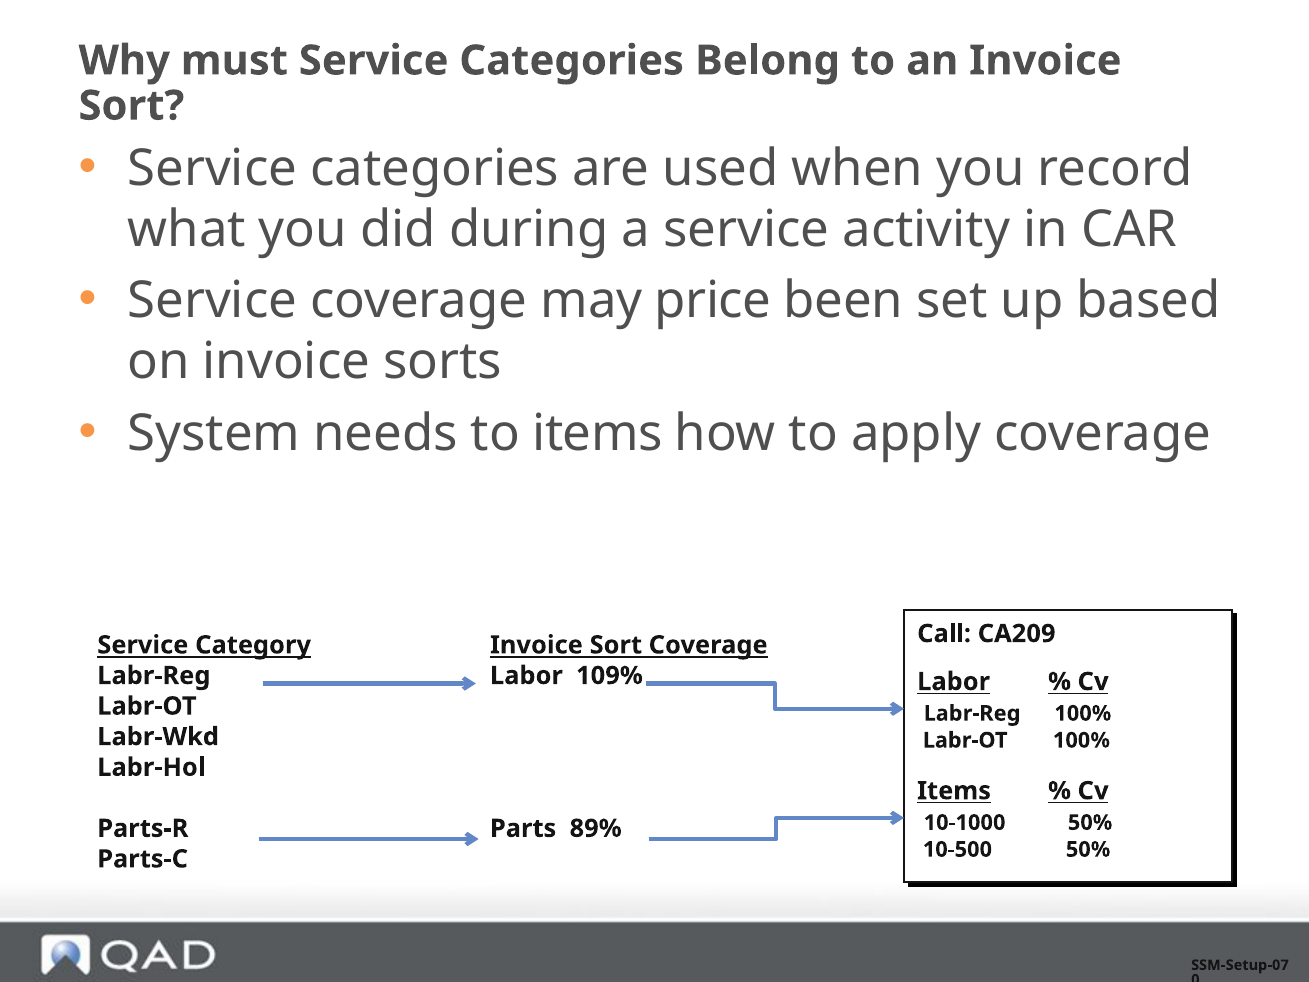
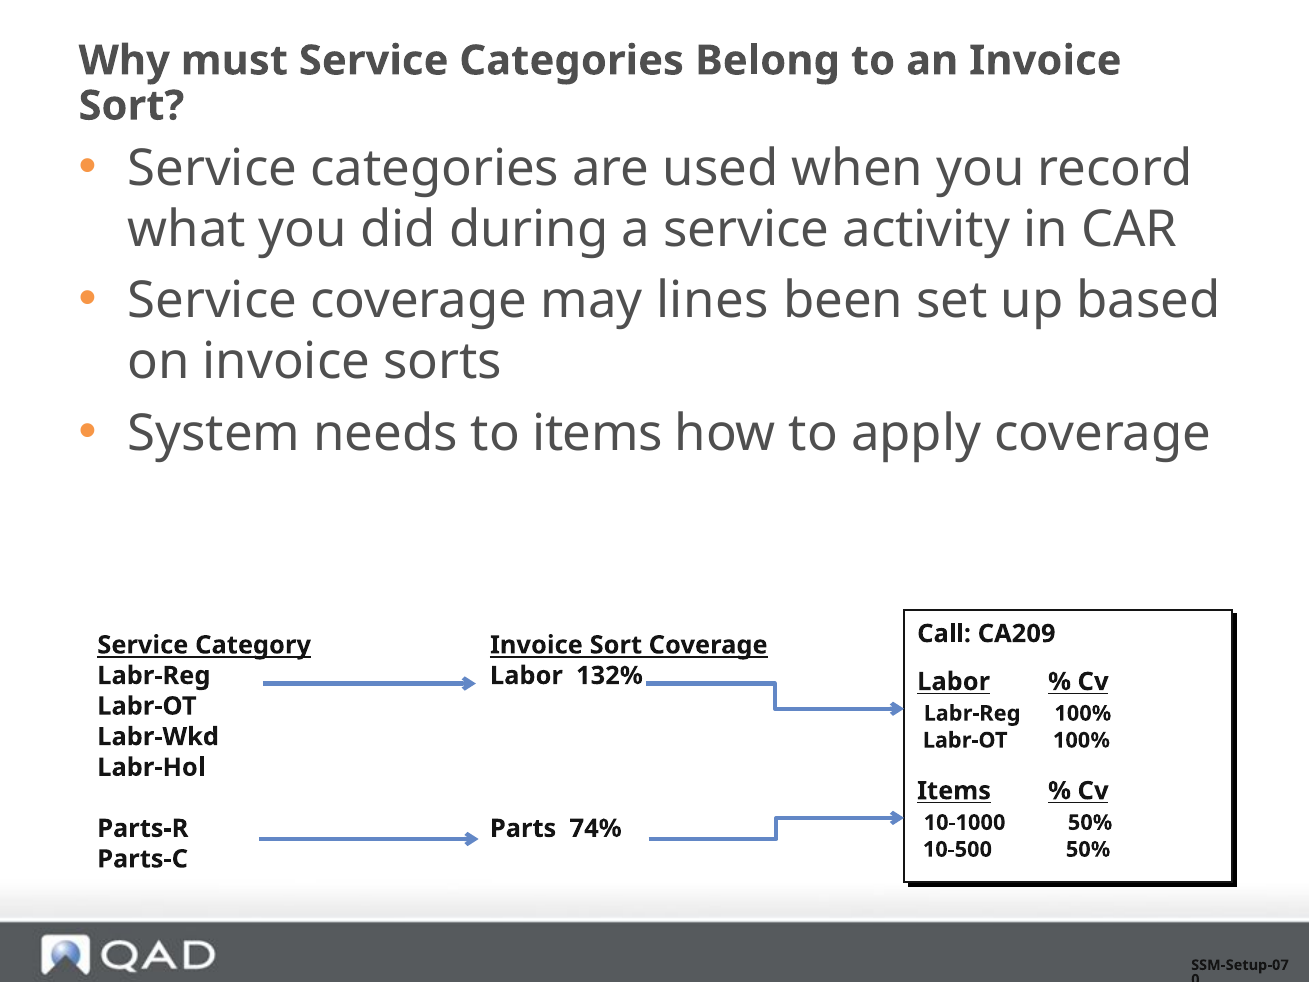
price: price -> lines (713, 301)
109%: 109% -> 132% (609, 675)
89%: 89% -> 74% (596, 828)
